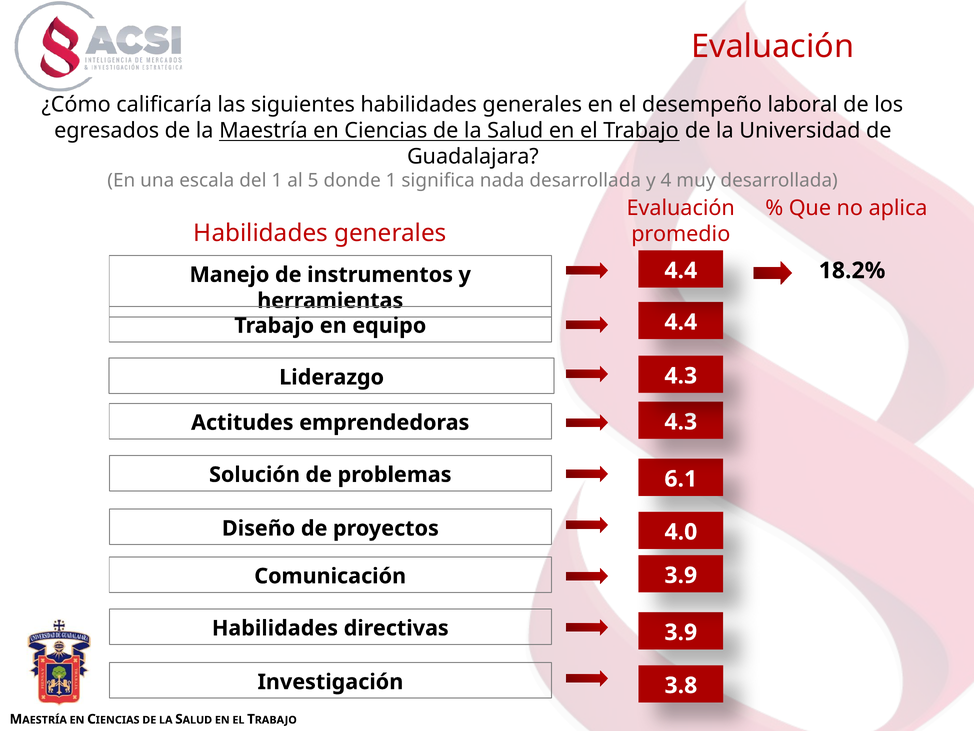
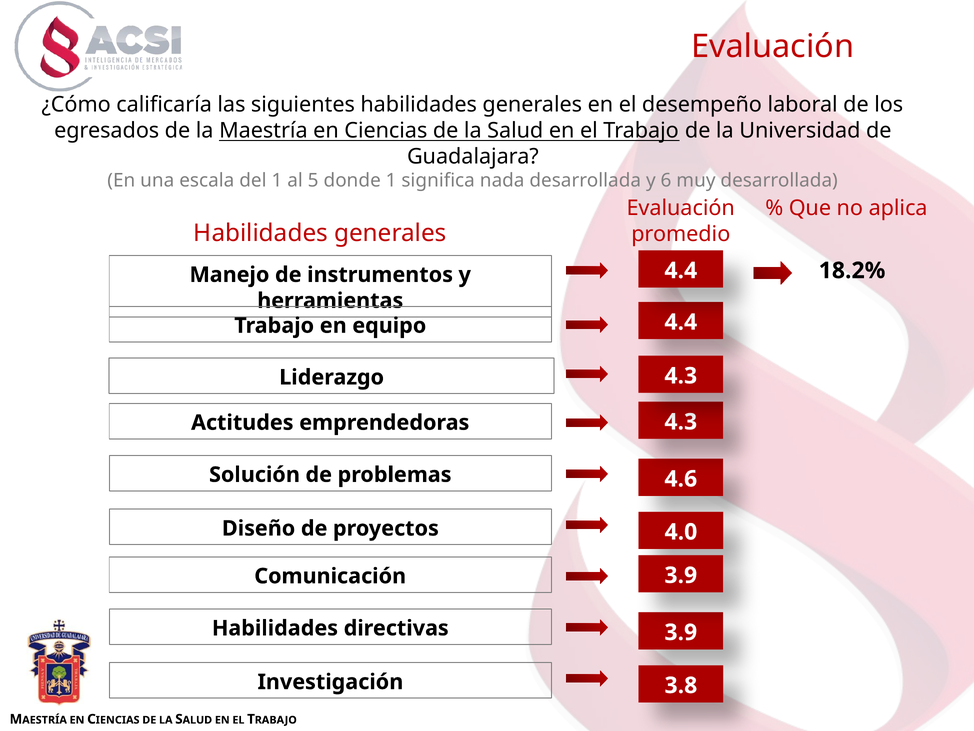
4: 4 -> 6 (666, 181)
6.1: 6.1 -> 4.6 (681, 479)
